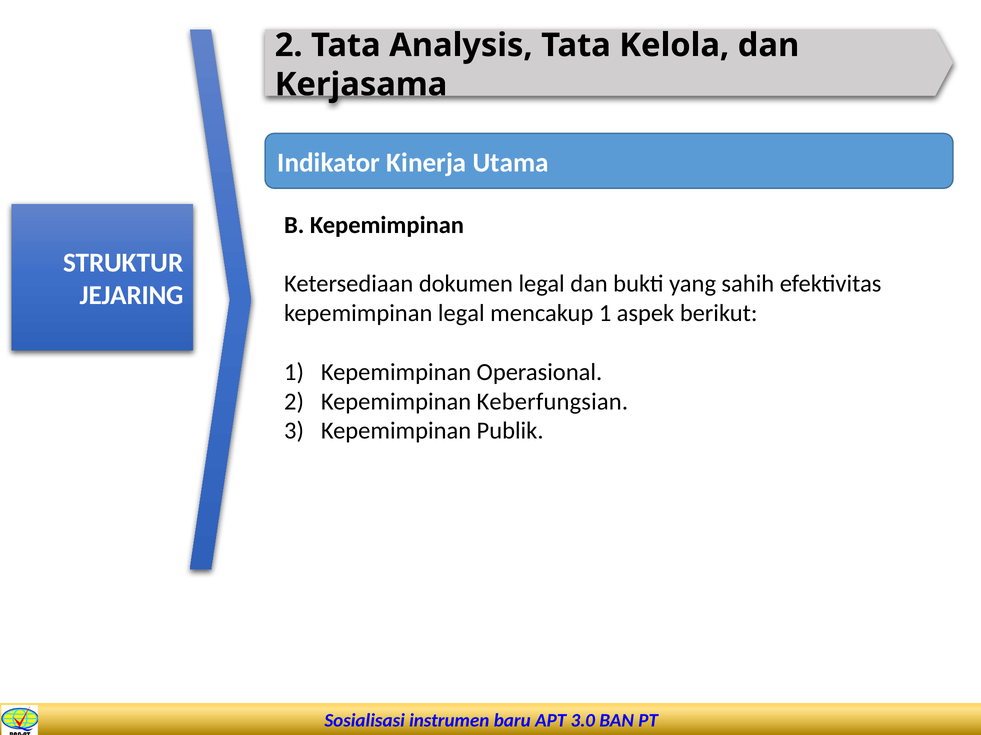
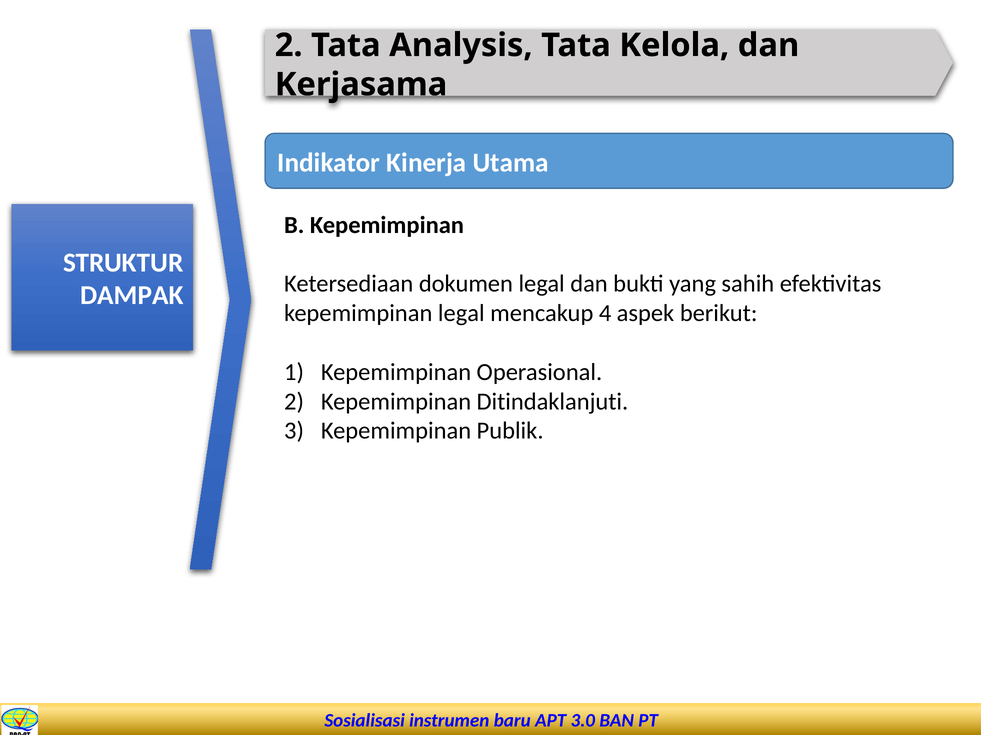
JEJARING: JEJARING -> DAMPAK (132, 296)
mencakup 1: 1 -> 4 (605, 314)
Keberfungsian: Keberfungsian -> Ditindaklanjuti (552, 402)
